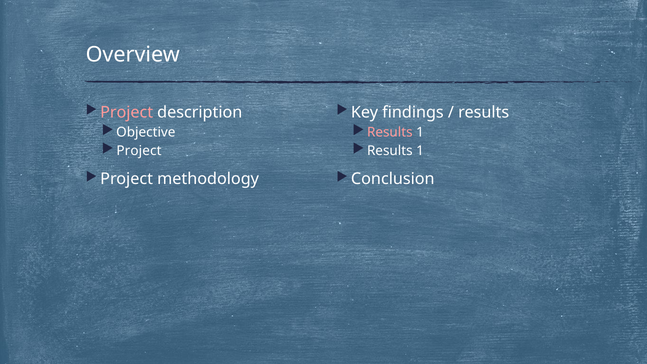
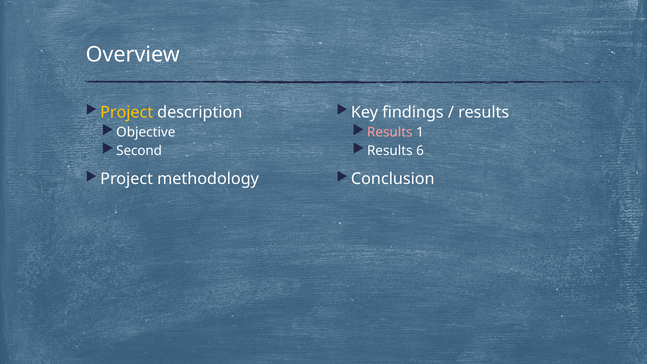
Project colour: pink -> yellow (127, 112)
Project: Project -> Second (139, 151)
1: 1 -> 6 (420, 151)
